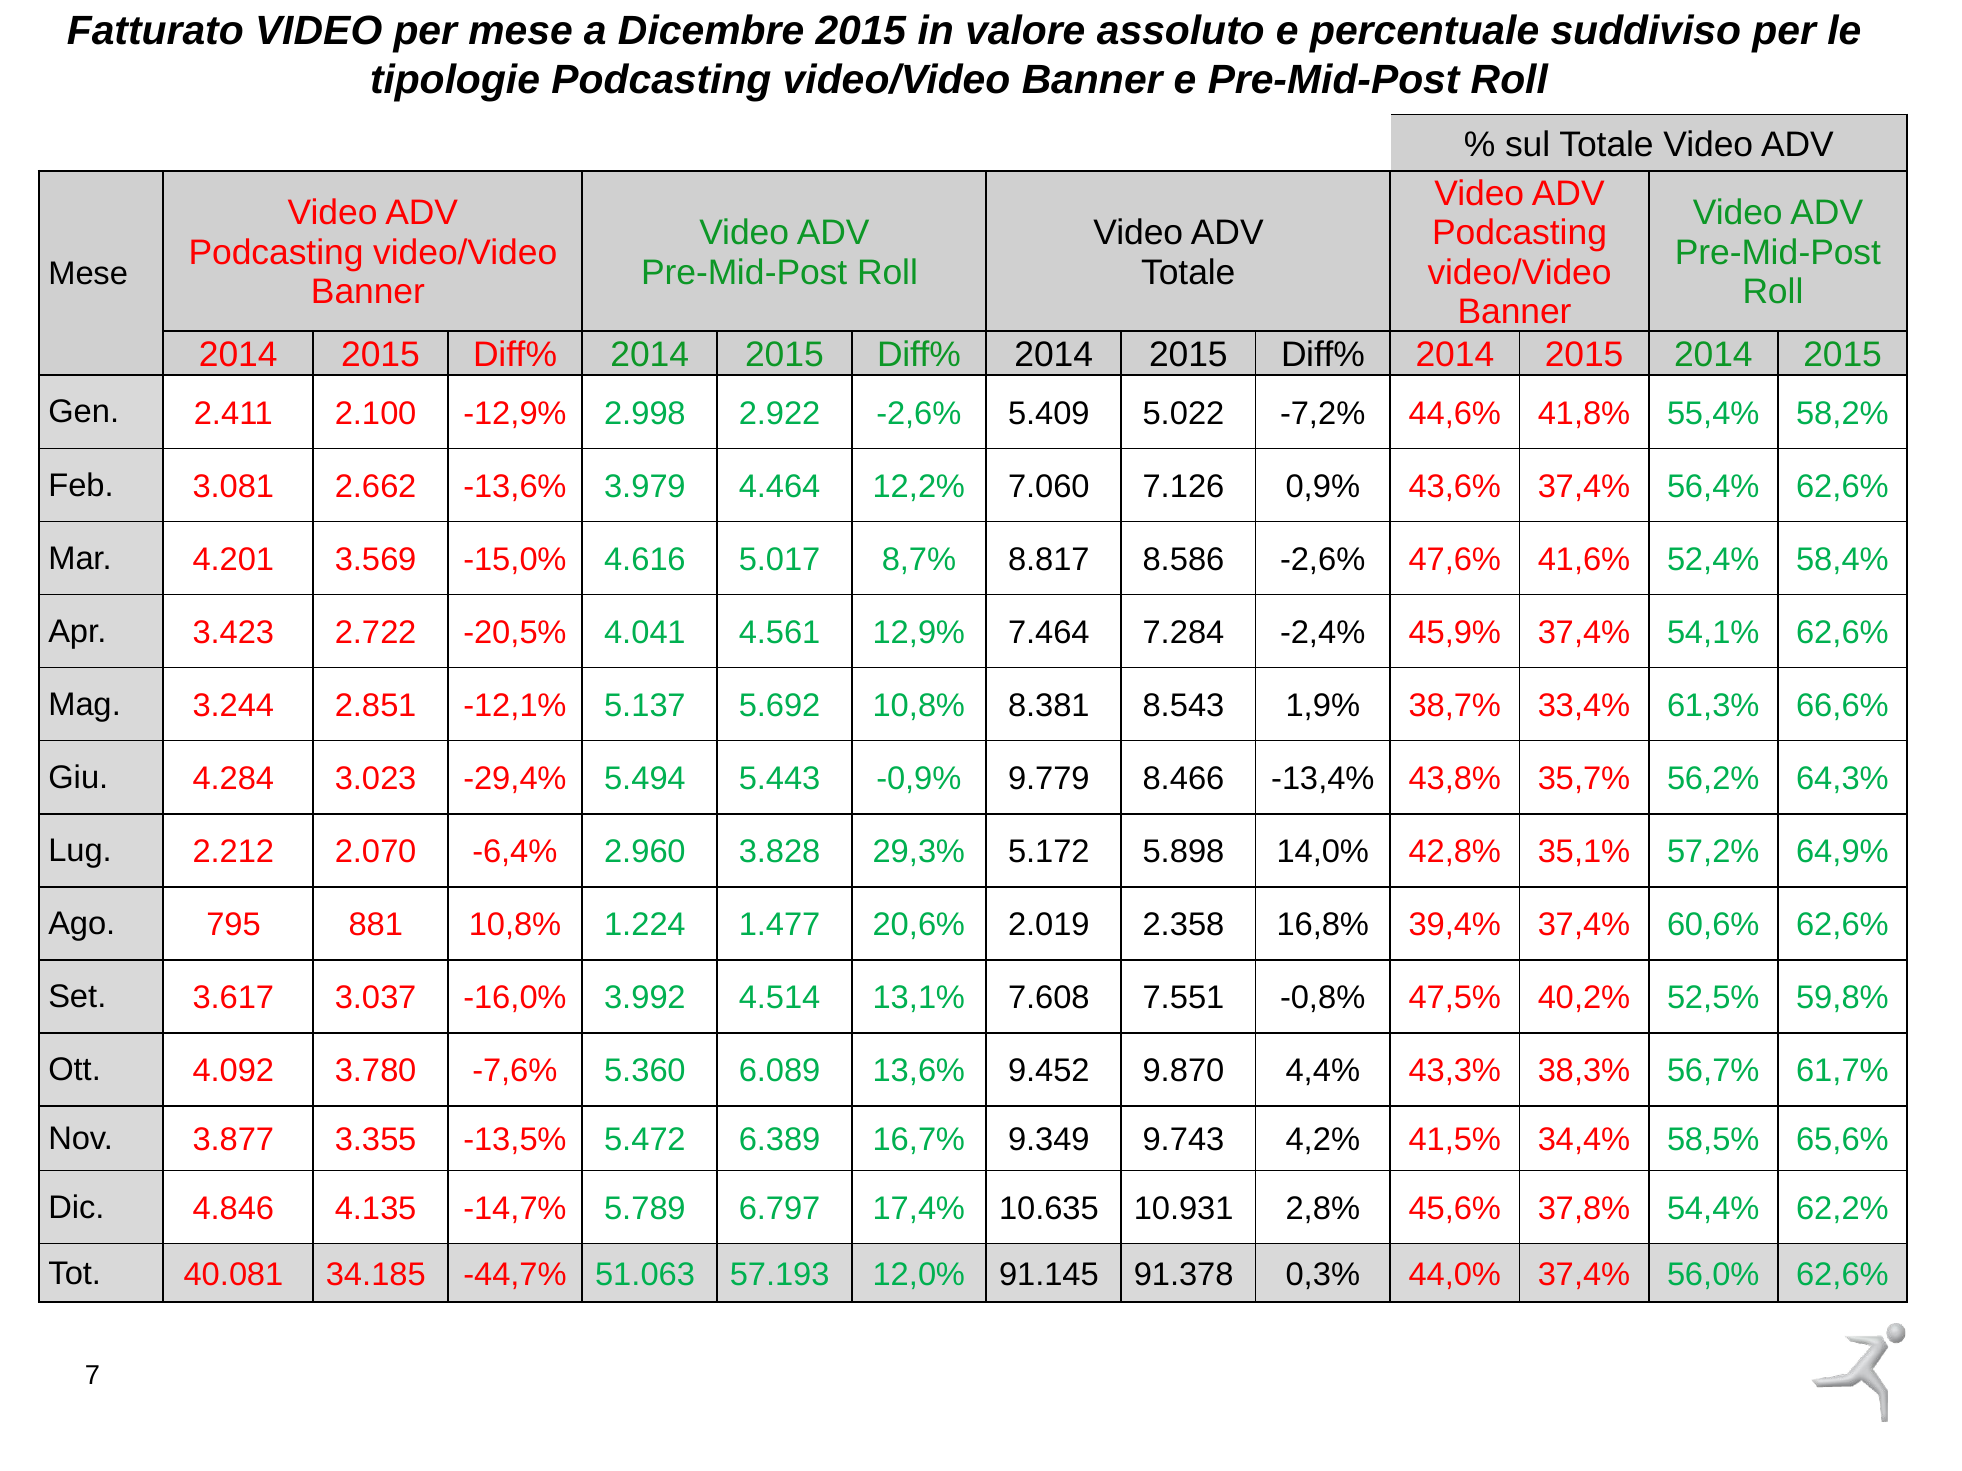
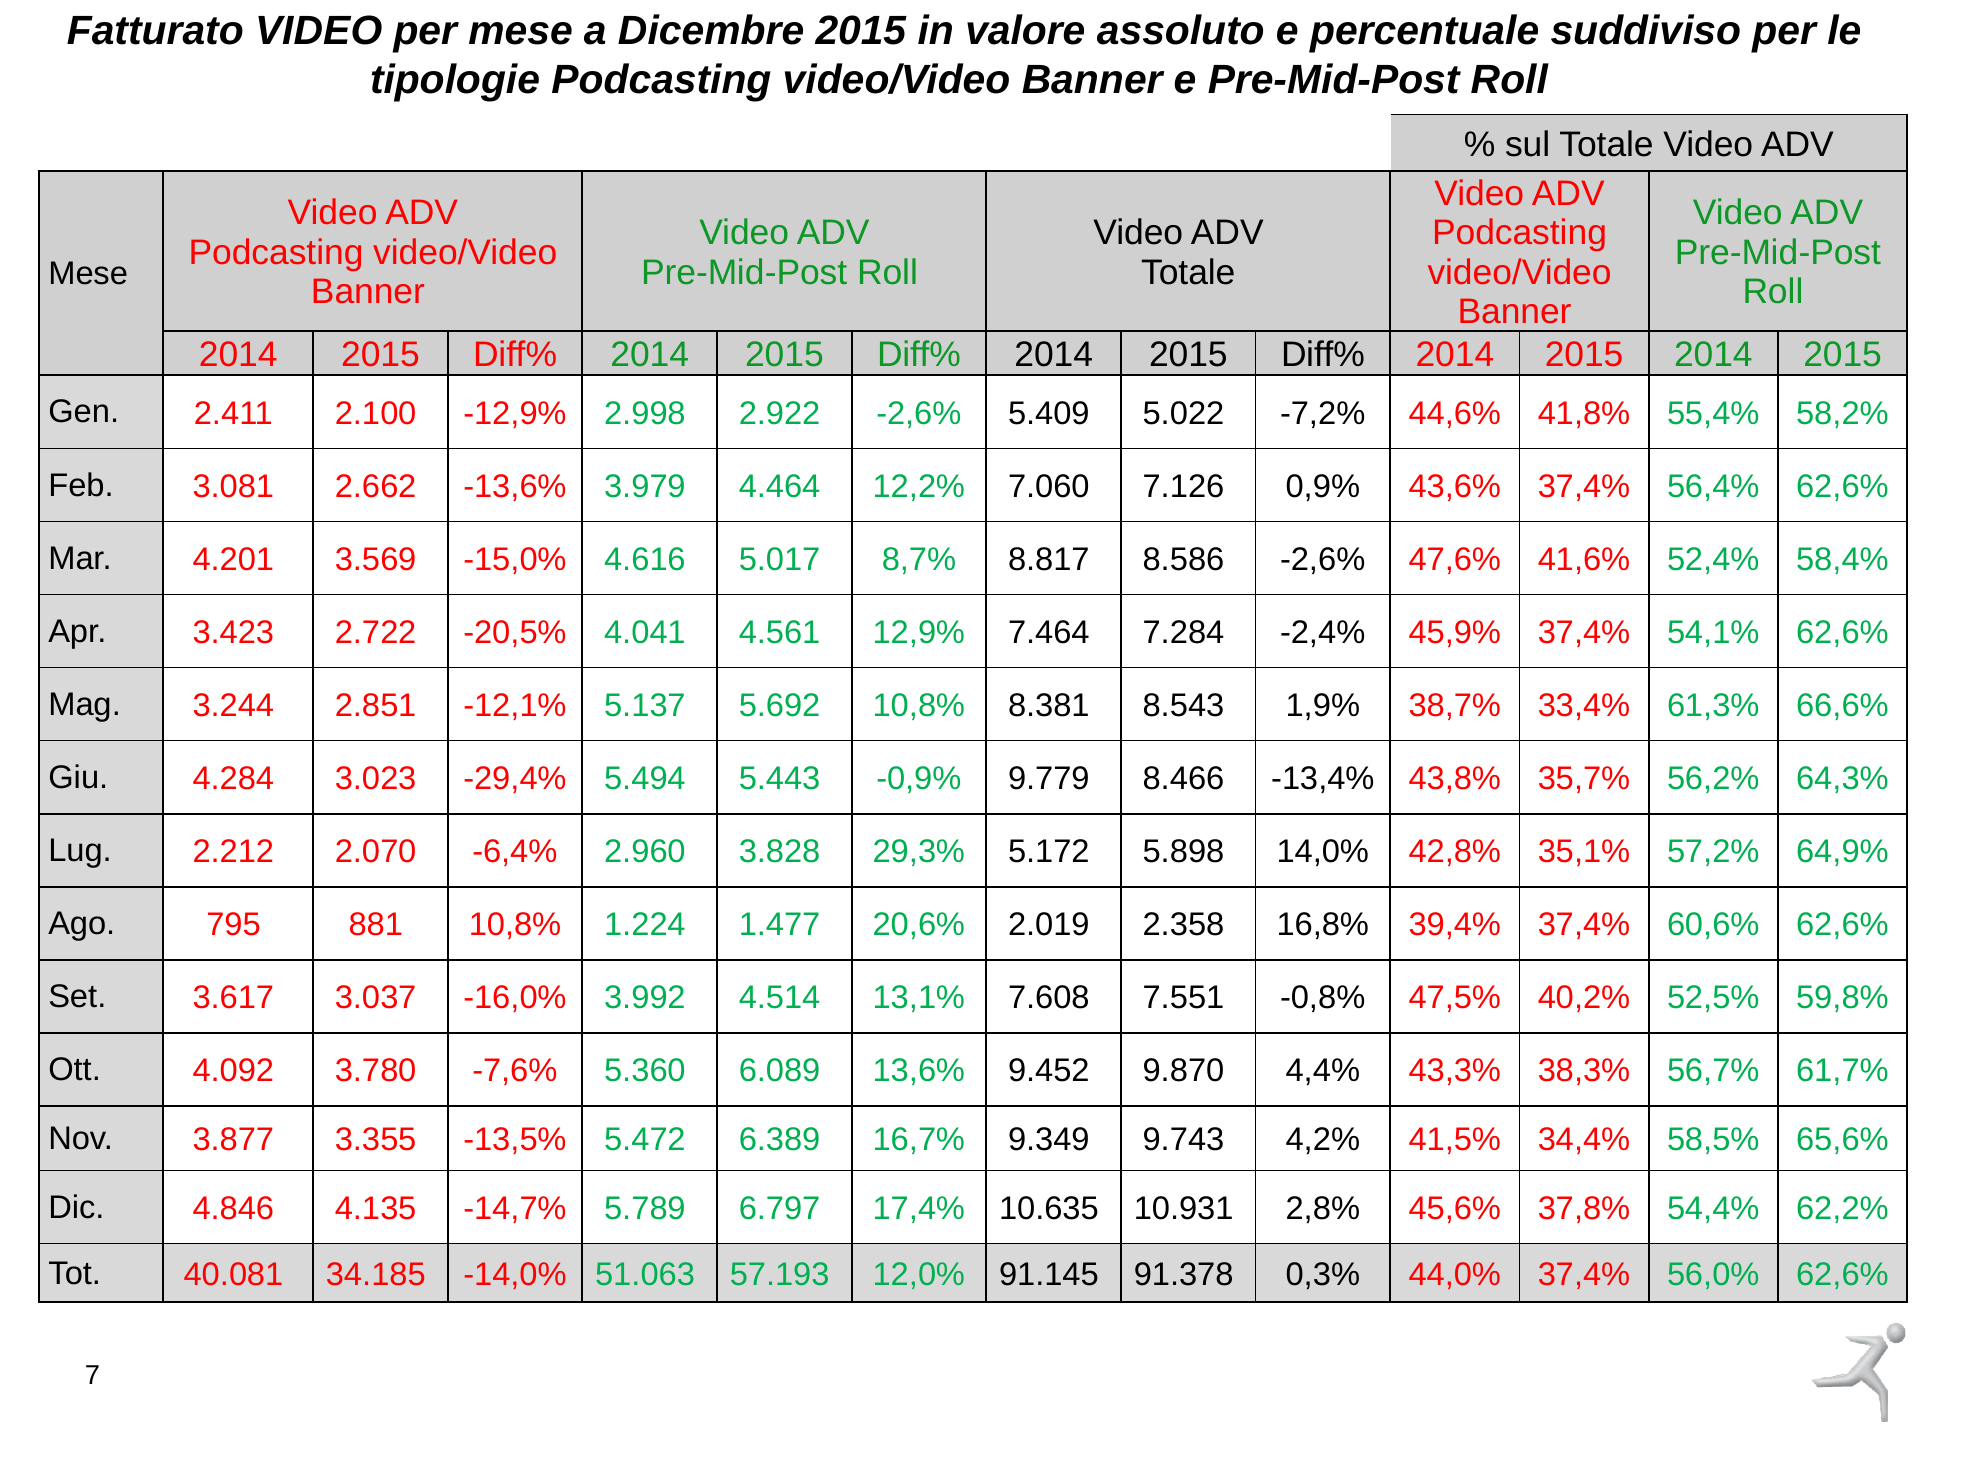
-44,7%: -44,7% -> -14,0% (515, 1275)
